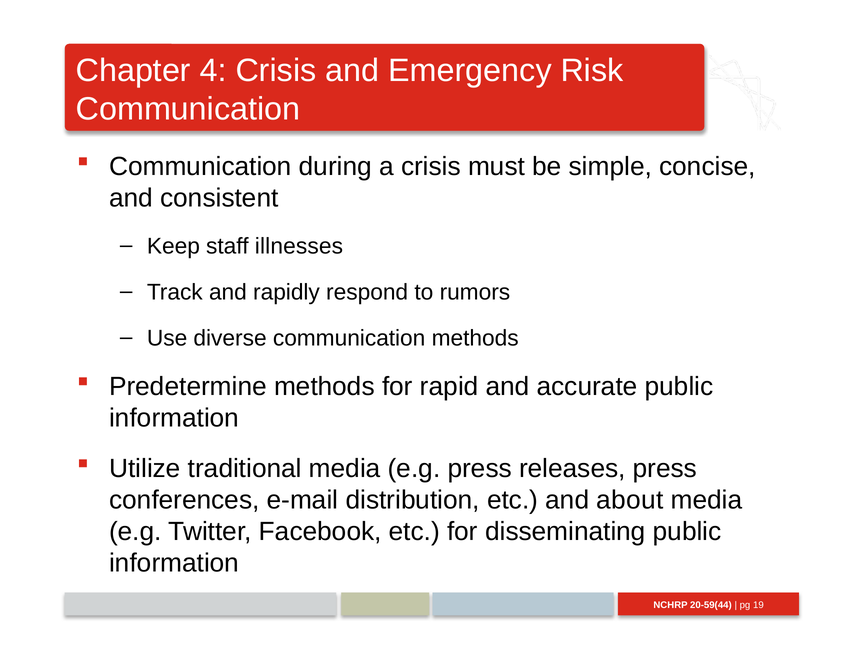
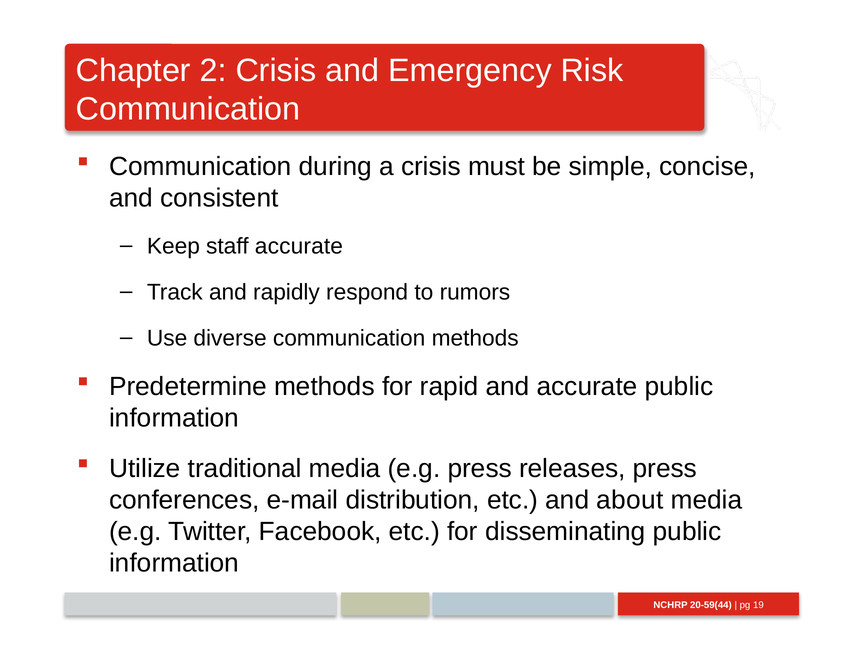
4: 4 -> 2 (213, 71)
staff illnesses: illnesses -> accurate (299, 246)
